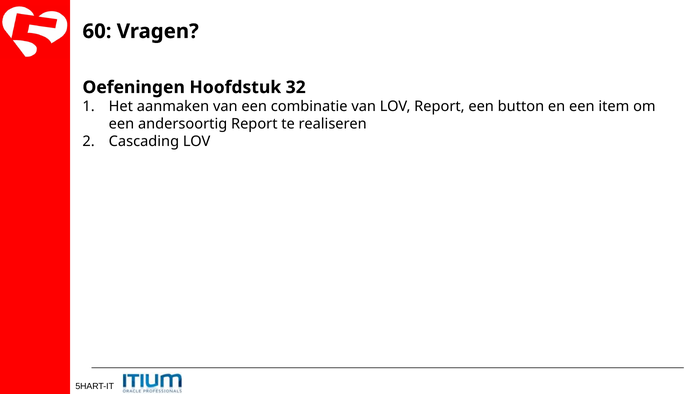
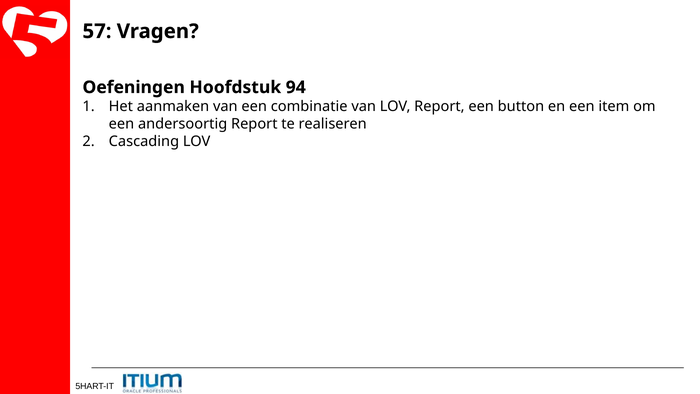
60: 60 -> 57 (97, 31)
32: 32 -> 94 (296, 87)
